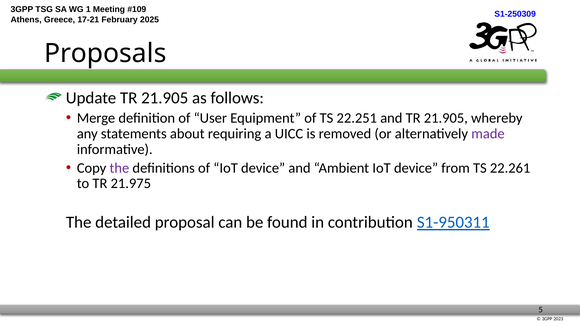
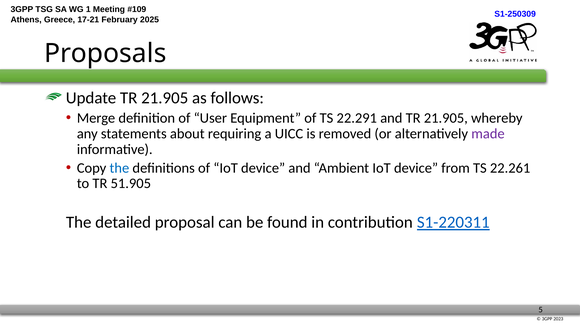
22.251: 22.251 -> 22.291 (357, 118)
the colour: purple -> blue (119, 168)
21.975: 21.975 -> 51.905 (131, 184)
S1-950311: S1-950311 -> S1-220311 (453, 223)
